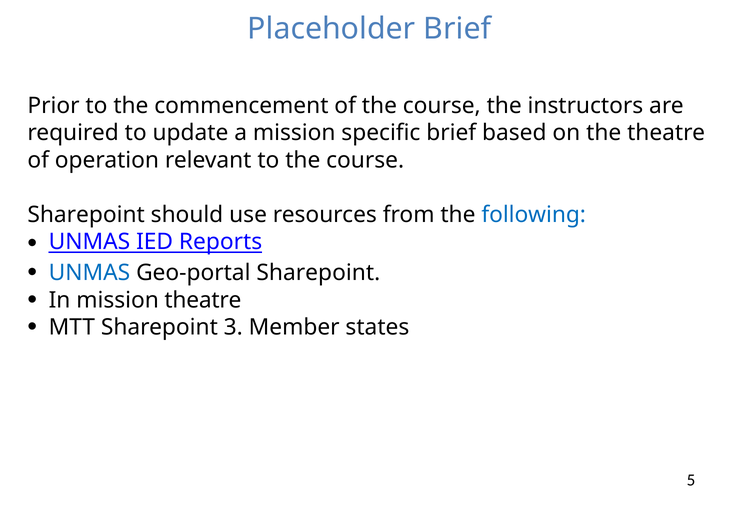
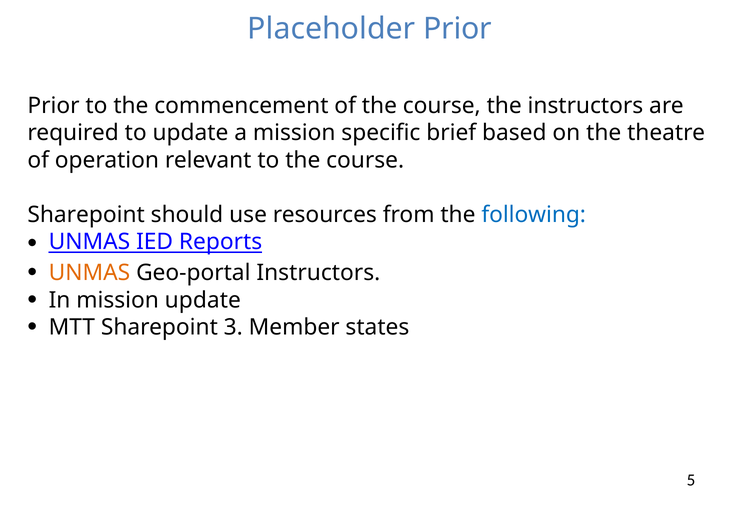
Placeholder Brief: Brief -> Prior (457, 29)
UNMAS colour: blue -> orange (89, 273)
Geo-portal Sharepoint: Sharepoint -> Instructors (318, 273)
mission theatre: theatre -> update (203, 301)
